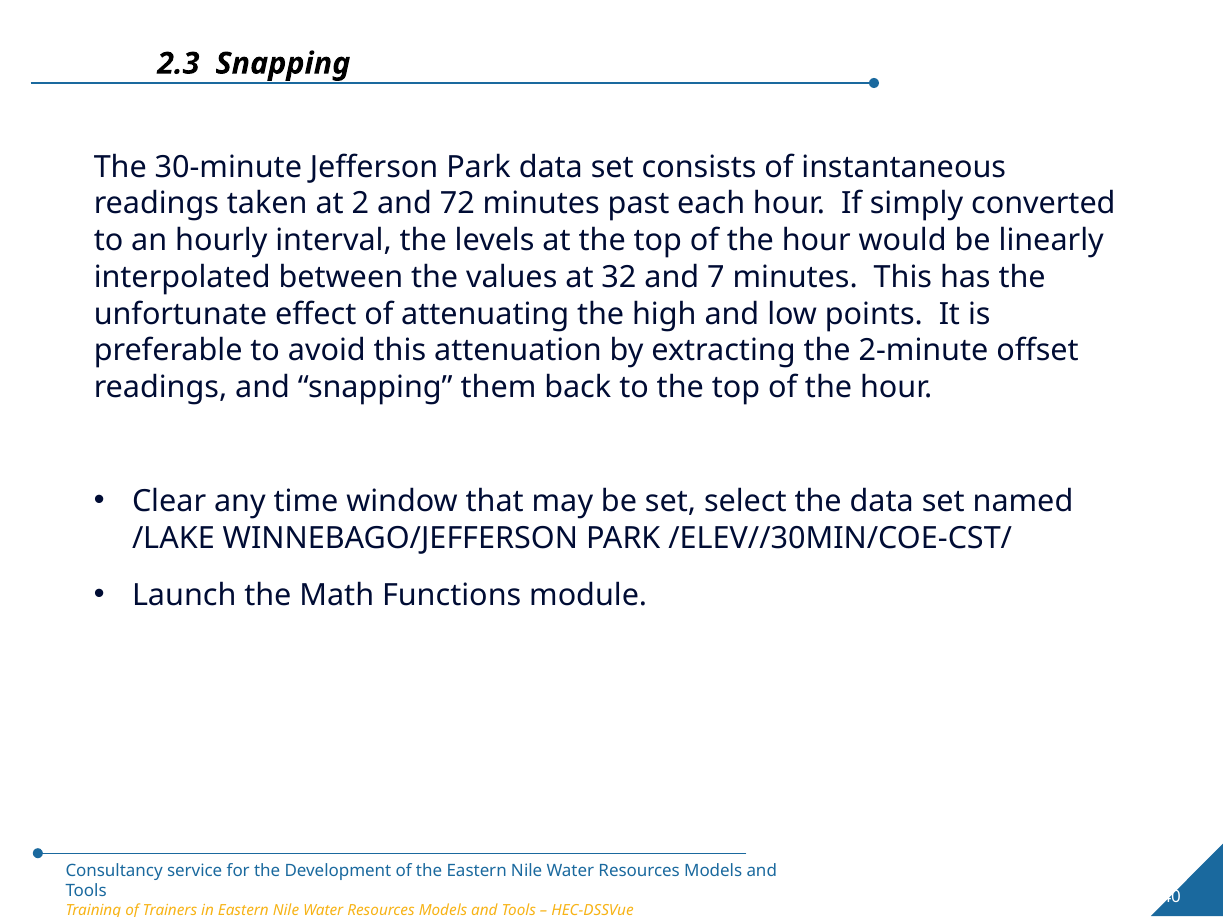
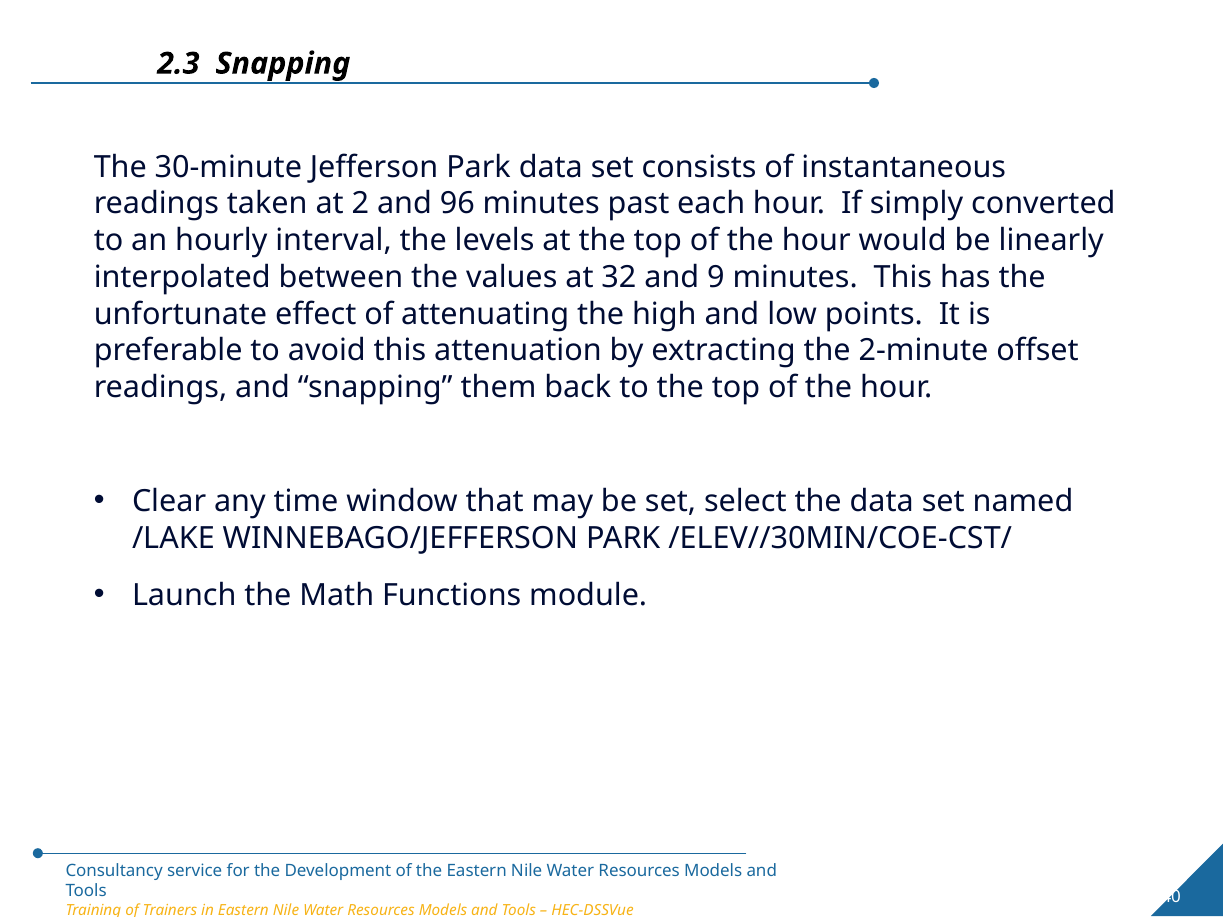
72: 72 -> 96 (457, 204)
7: 7 -> 9 (716, 277)
